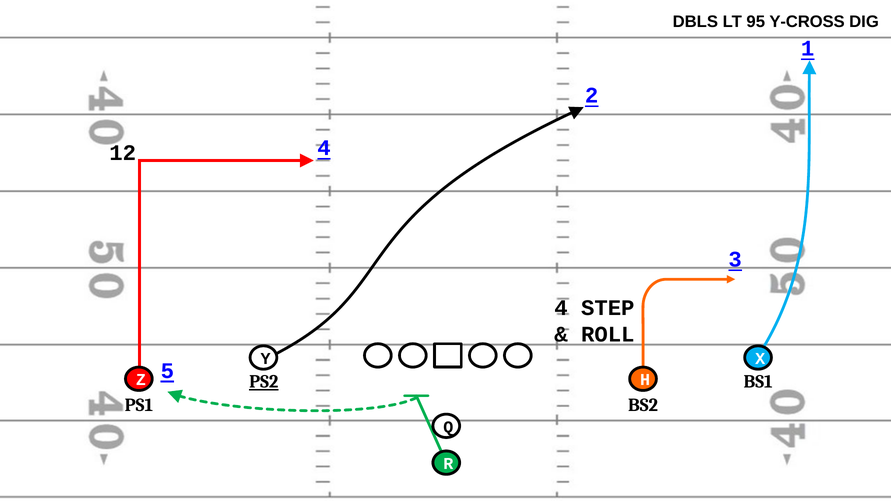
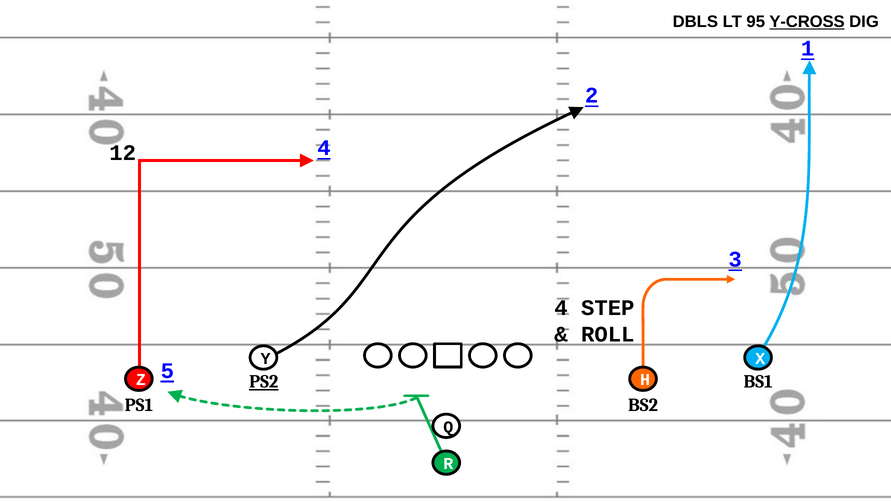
Y-CROSS underline: none -> present (807, 22)
